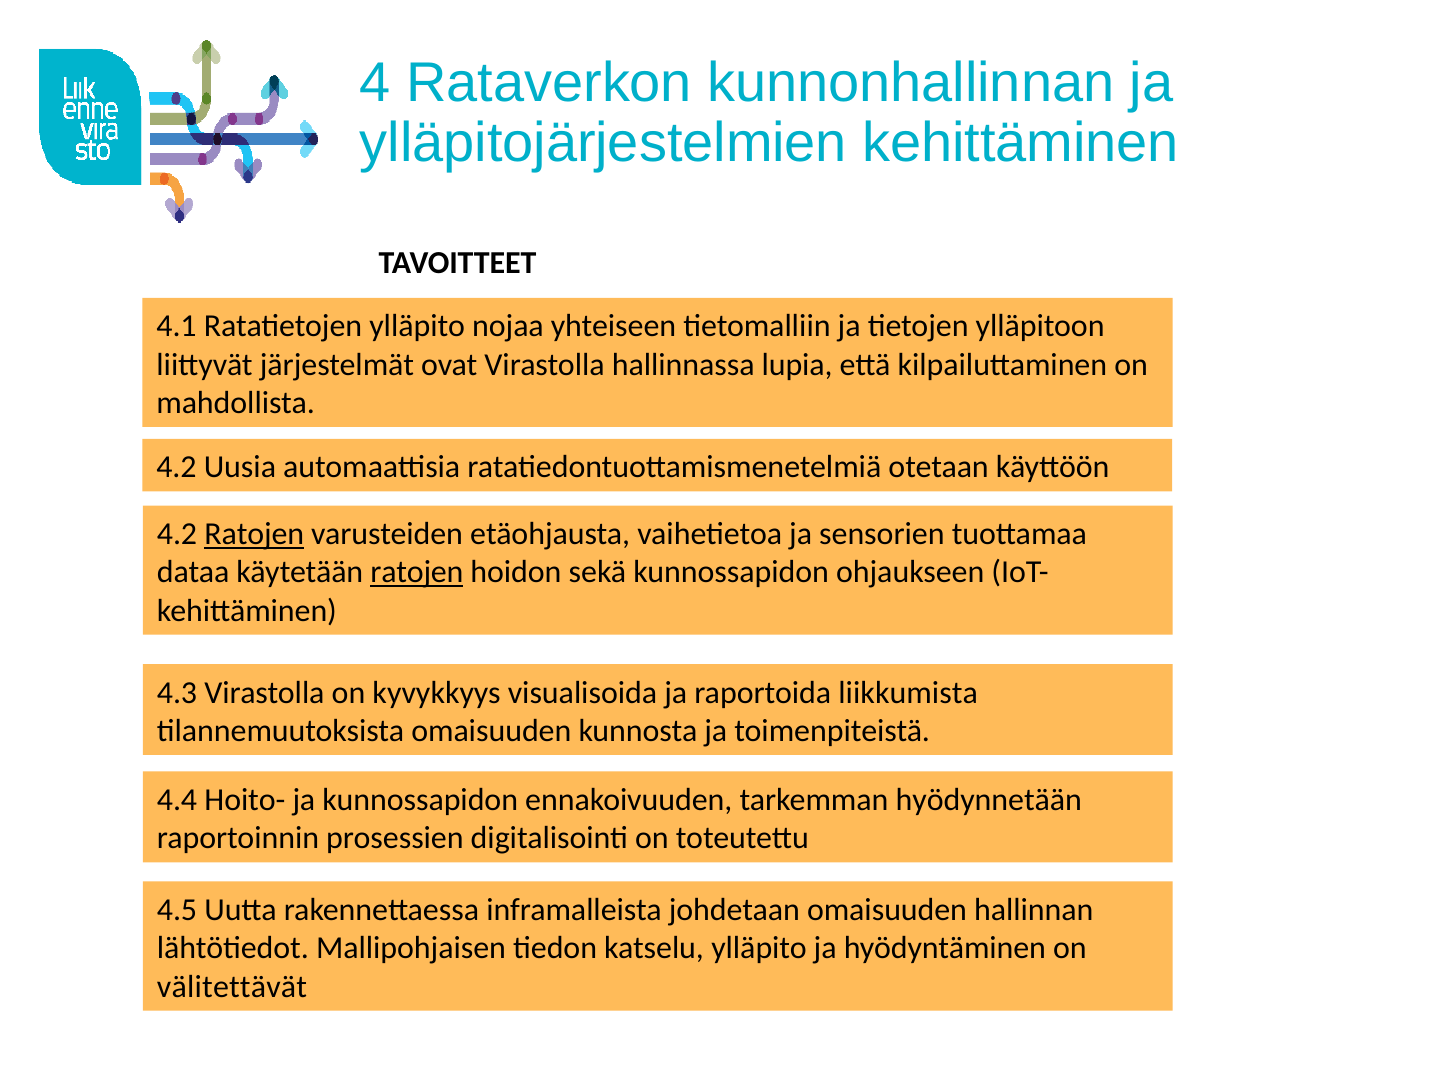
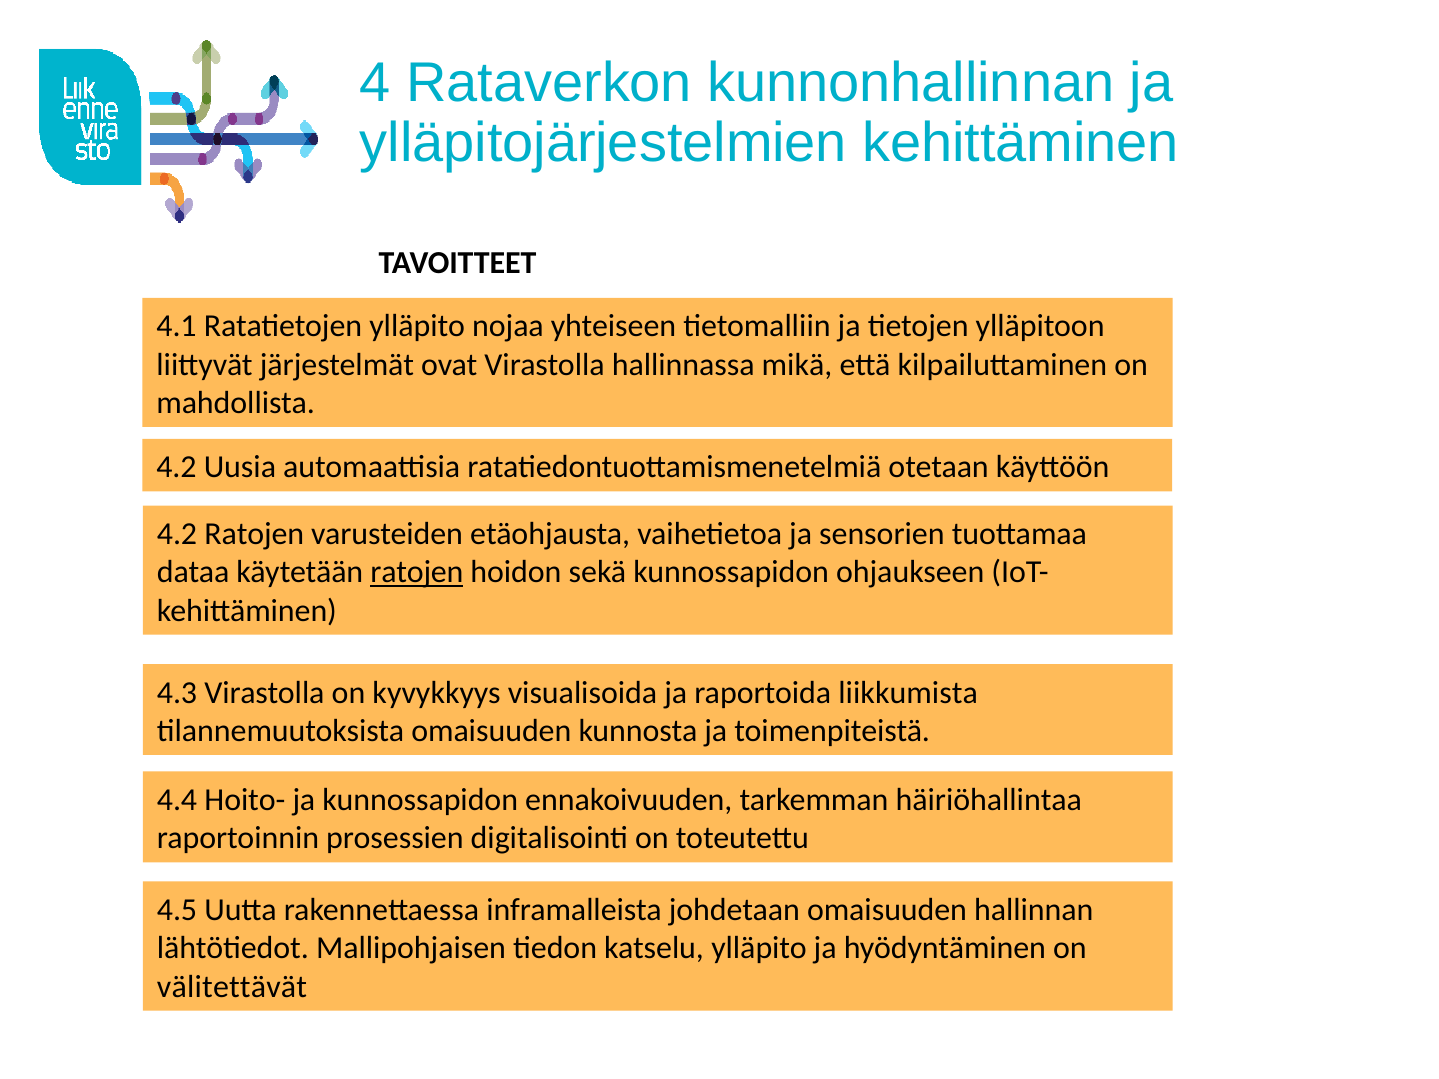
lupia: lupia -> mikä (797, 365)
Ratojen underline: present -> none (254, 534)
hyödynnetään: hyödynnetään -> häiriöhallintaa (989, 800)
